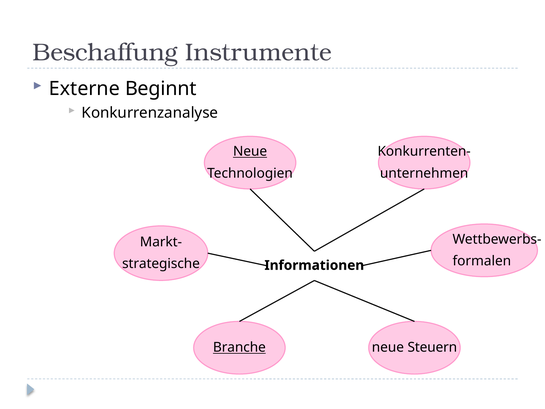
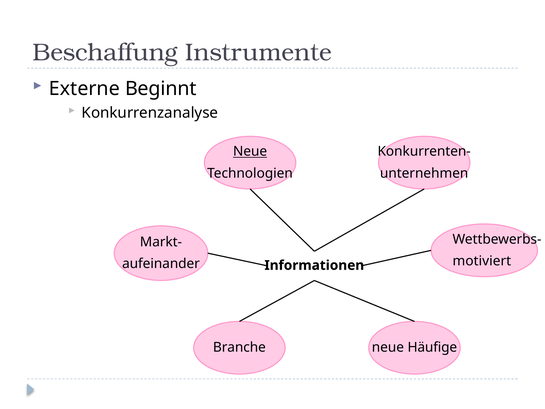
formalen: formalen -> motiviert (482, 261)
strategische: strategische -> aufeinander (161, 264)
Branche underline: present -> none (239, 347)
Steuern: Steuern -> Häufige (432, 347)
